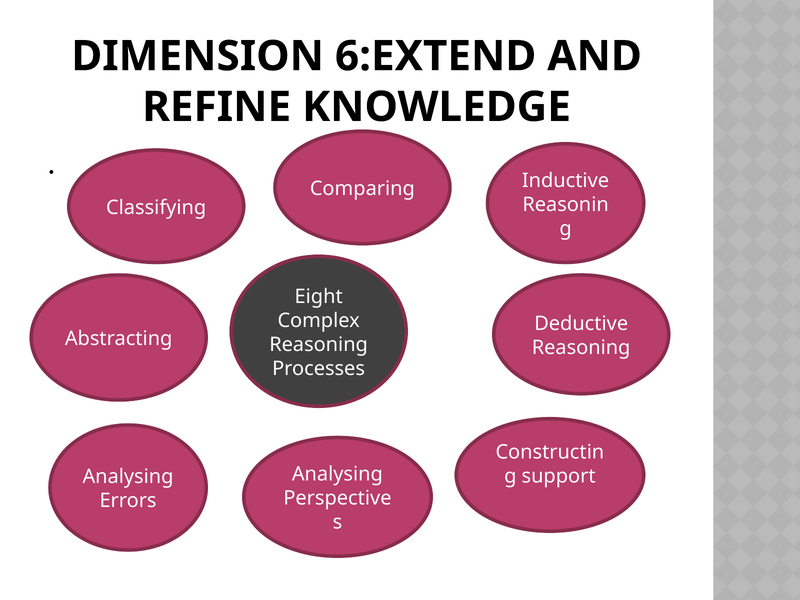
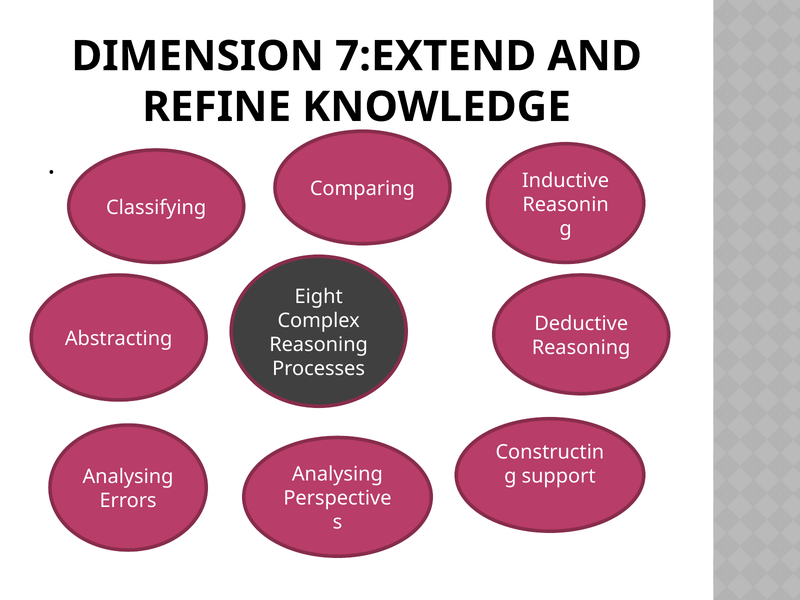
6:EXTEND: 6:EXTEND -> 7:EXTEND (436, 56)
